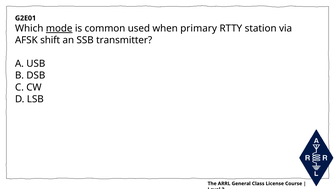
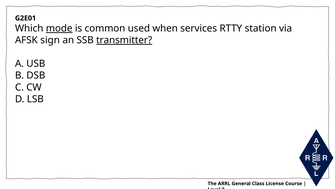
primary: primary -> services (199, 28)
shift: shift -> sign (50, 40)
transmitter underline: none -> present (124, 40)
